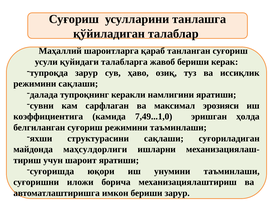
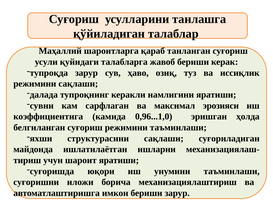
7,49...1,0: 7,49...1,0 -> 0,96...1,0 (154, 116)
маҳсулдорлиги: маҳсулдорлиги -> ишлатилаётган (95, 149)
